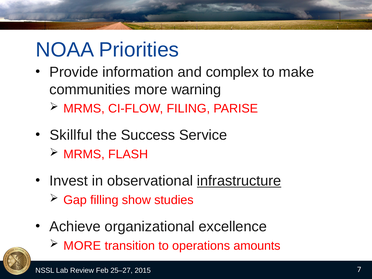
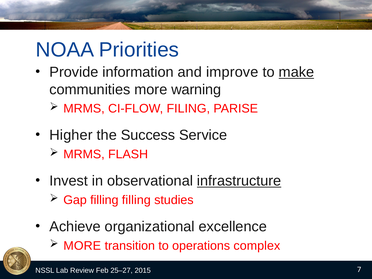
complex: complex -> improve (232, 72)
make underline: none -> present (296, 72)
Skillful: Skillful -> Higher (71, 135)
filling show: show -> filling (136, 200)
amounts: amounts -> complex (257, 246)
